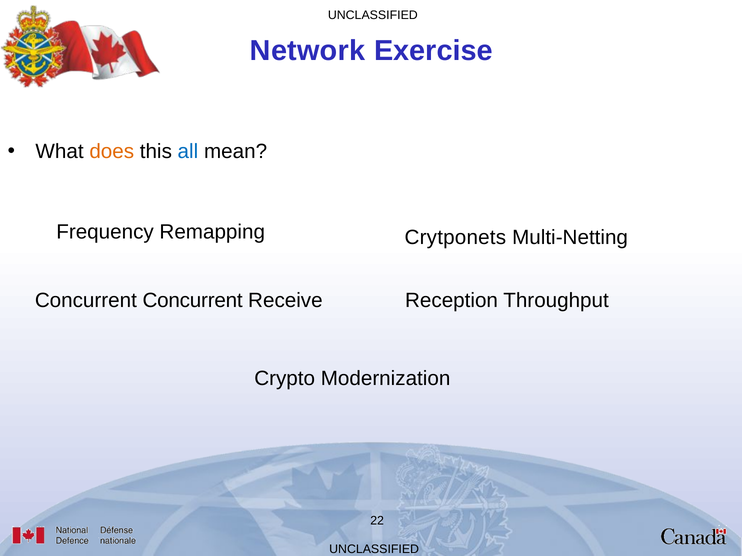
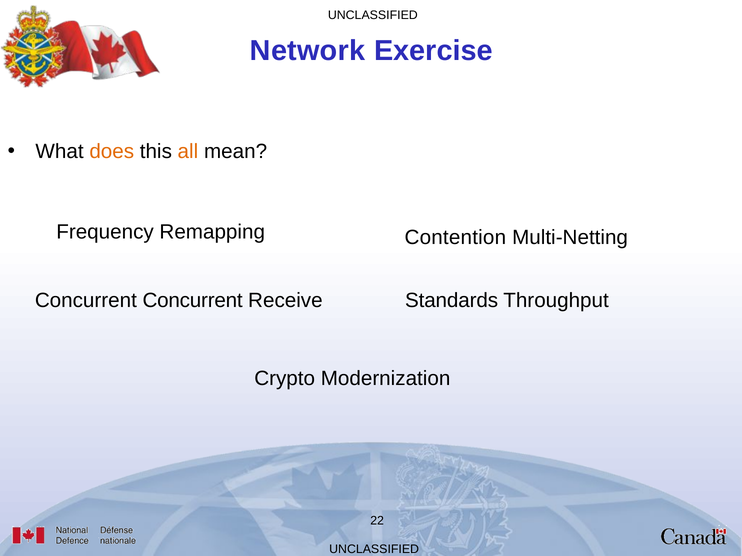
all colour: blue -> orange (188, 152)
Crytponets: Crytponets -> Contention (455, 238)
Reception: Reception -> Standards (452, 301)
